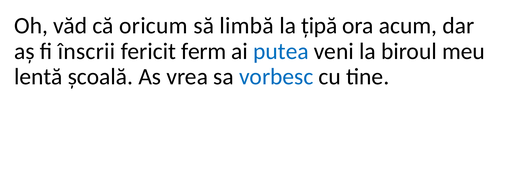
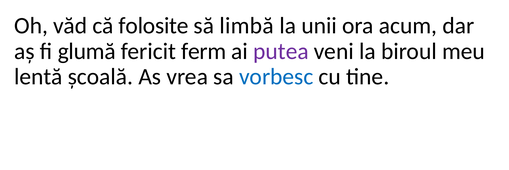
oricum: oricum -> folosite (154, 26)
țipă: țipă -> unii (319, 26)
înscrii: înscrii -> glumă (87, 51)
putea colour: blue -> purple (281, 51)
